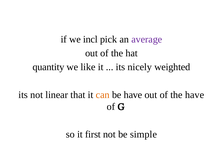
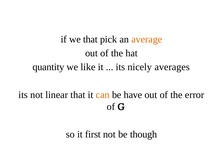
we incl: incl -> that (90, 39)
average colour: purple -> orange (147, 39)
weighted: weighted -> averages (172, 67)
the have: have -> error (195, 95)
simple: simple -> though (144, 135)
